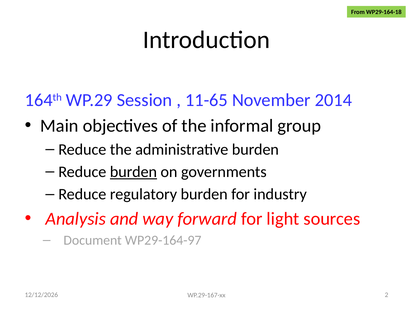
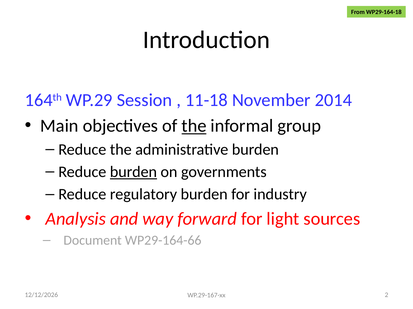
11-65: 11-65 -> 11-18 (207, 100)
the underline: none -> present (194, 126)
WP29-164-97: WP29-164-97 -> WP29-164-66 (163, 241)
